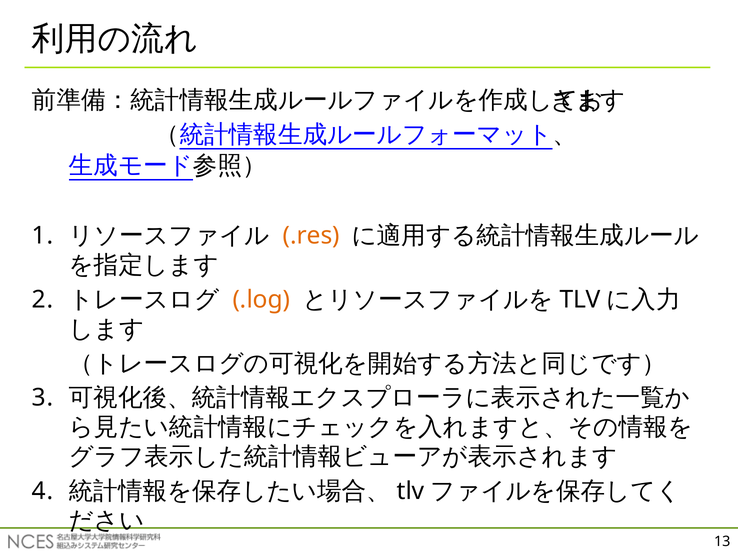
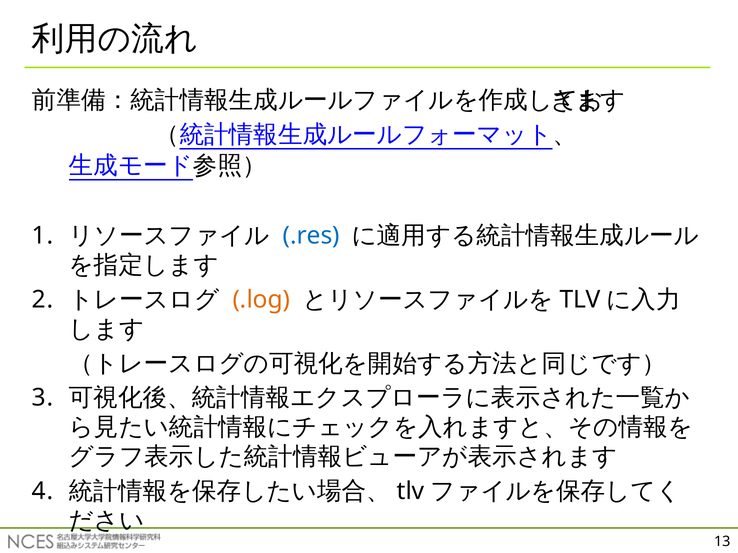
.res colour: orange -> blue (311, 236)
